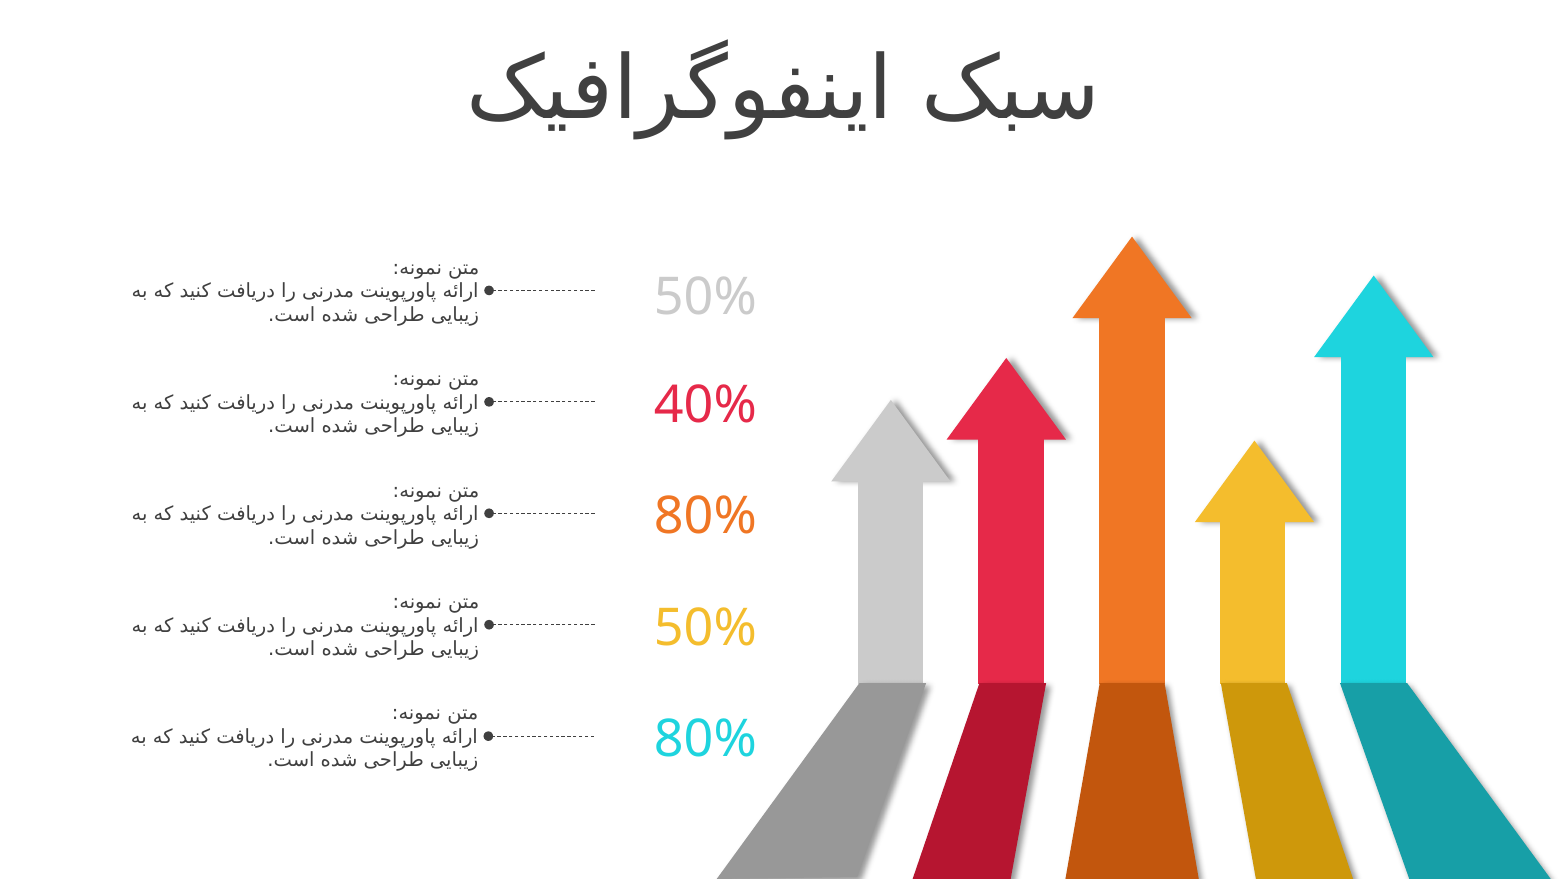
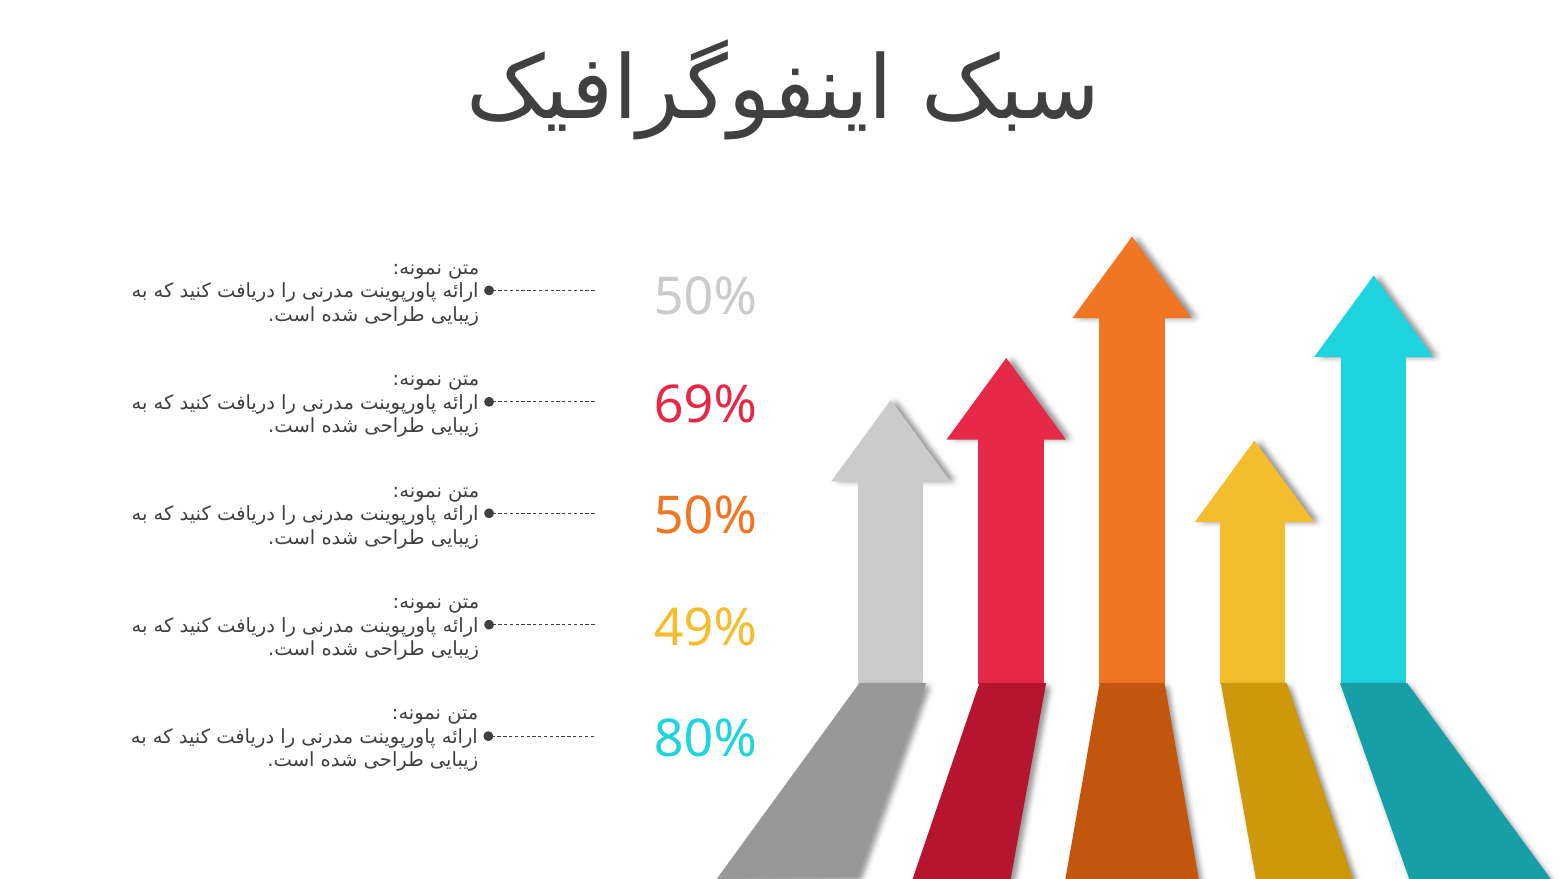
40%: 40% -> 69% (705, 405)
80%: 80% -> 50% (705, 517)
50%: 50% -> 49% (705, 628)
